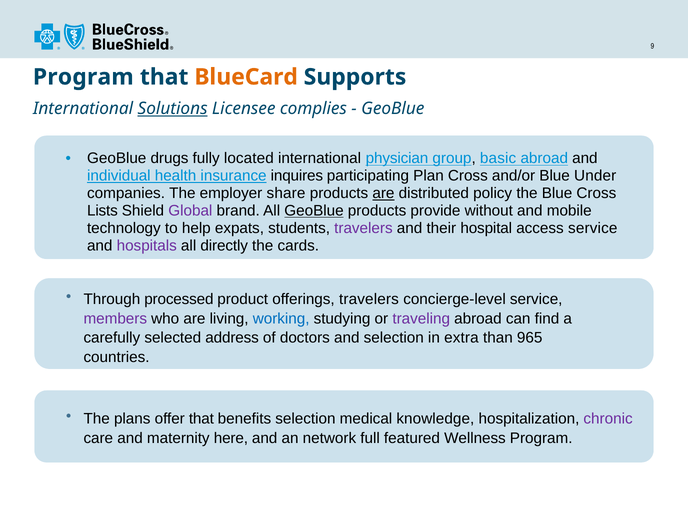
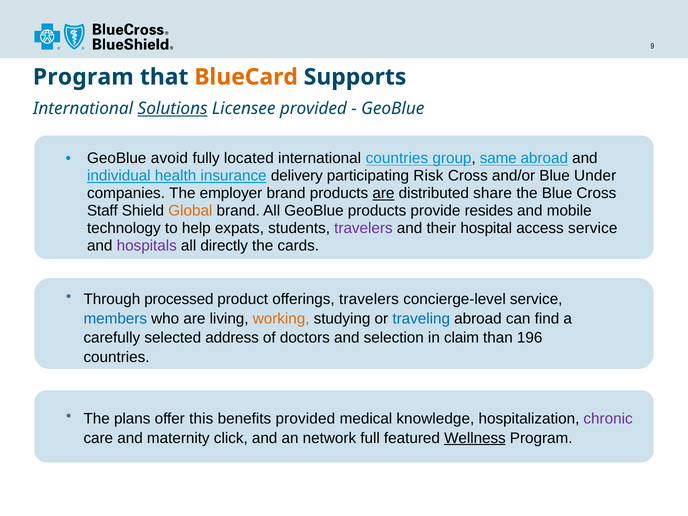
Licensee complies: complies -> provided (313, 109)
drugs: drugs -> avoid (169, 158)
international physician: physician -> countries (397, 158)
basic: basic -> same (498, 158)
inquires: inquires -> delivery (297, 176)
Plan: Plan -> Risk (428, 176)
employer share: share -> brand (286, 193)
policy: policy -> share (493, 193)
Lists: Lists -> Staff (102, 211)
Global colour: purple -> orange (190, 211)
GeoBlue underline: present -> none (314, 211)
without: without -> resides (489, 211)
members colour: purple -> blue (115, 319)
working colour: blue -> orange (281, 319)
traveling colour: purple -> blue (421, 319)
extra: extra -> claim (462, 338)
965: 965 -> 196 (530, 338)
offer that: that -> this (201, 419)
benefits selection: selection -> provided (305, 419)
here: here -> click (231, 438)
Wellness underline: none -> present (475, 438)
